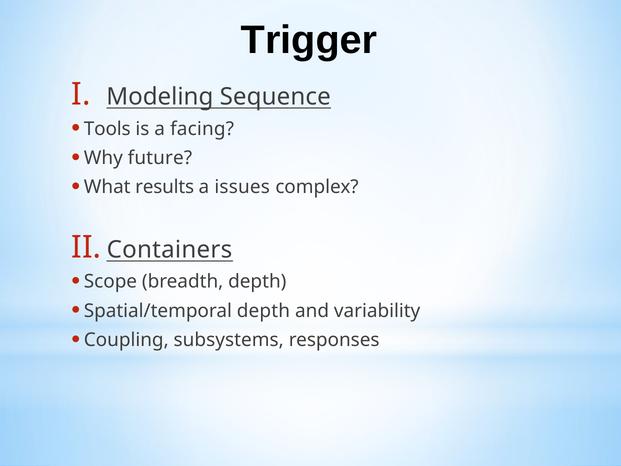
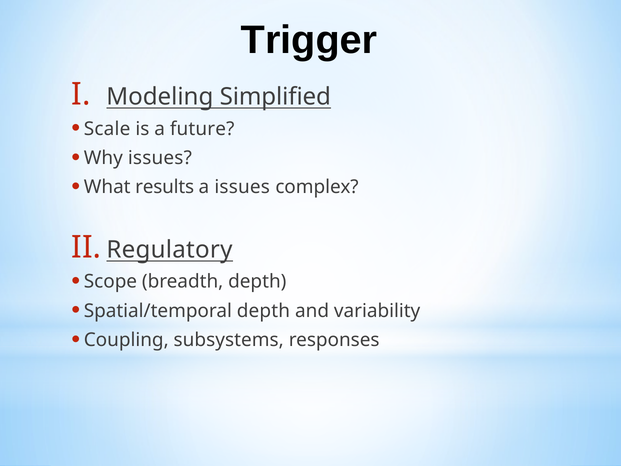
Sequence: Sequence -> Simplified (275, 97)
Tools: Tools -> Scale (107, 129)
facing: facing -> future (202, 129)
Why future: future -> issues (160, 158)
Containers: Containers -> Regulatory (169, 250)
